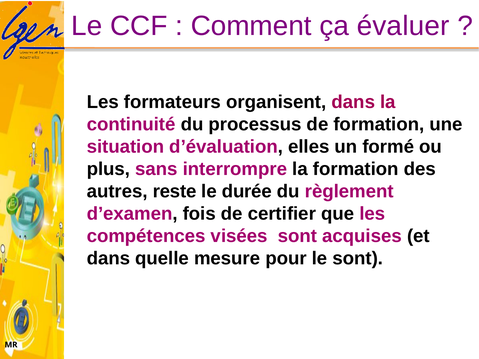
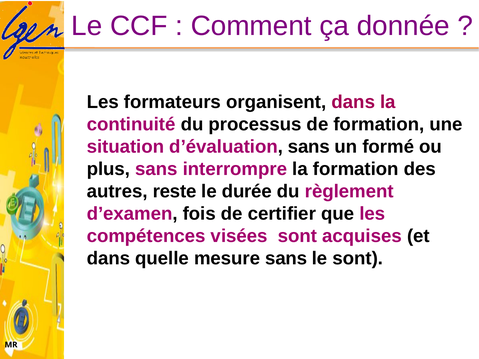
évaluer: évaluer -> donnée (403, 26)
d’évaluation elles: elles -> sans (309, 147)
mesure pour: pour -> sans (286, 259)
